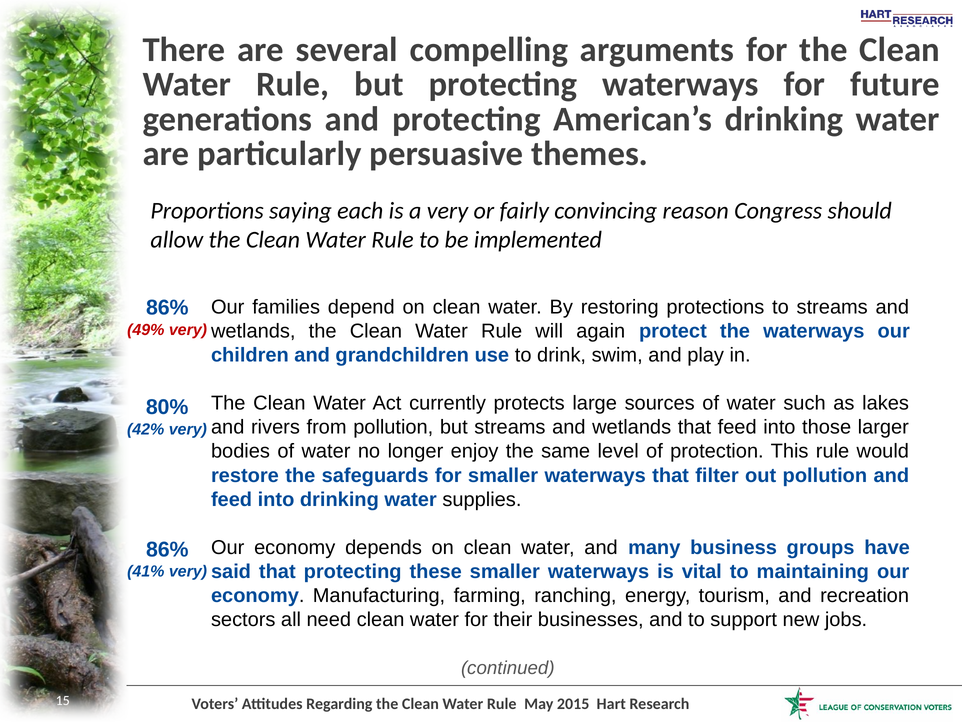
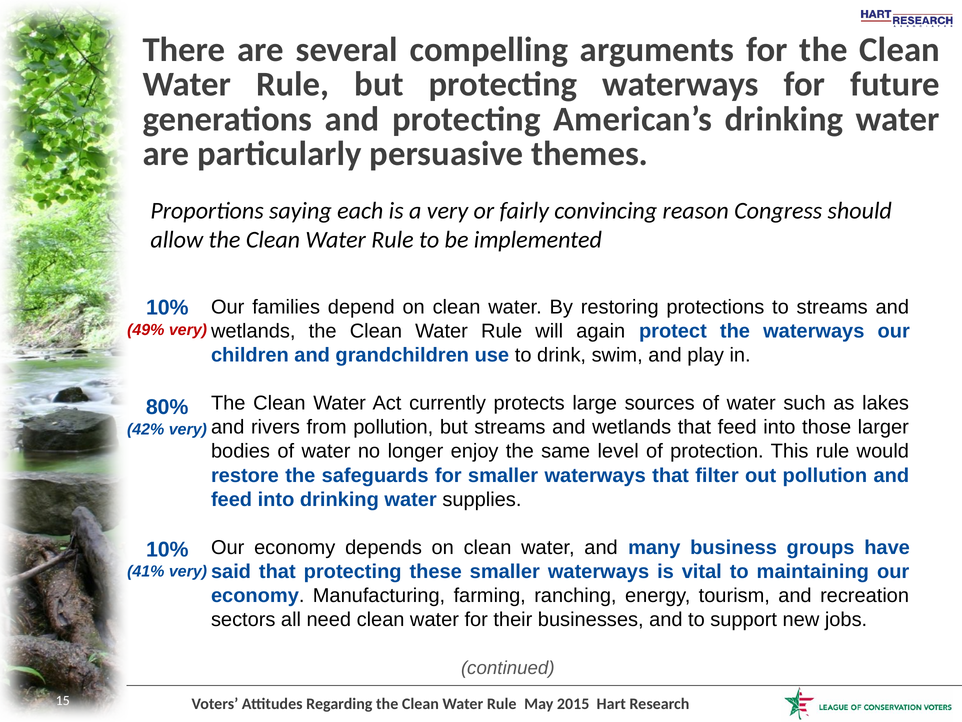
86%: 86% -> 10% (167, 308)
86%: 86% -> 10% (167, 549)
